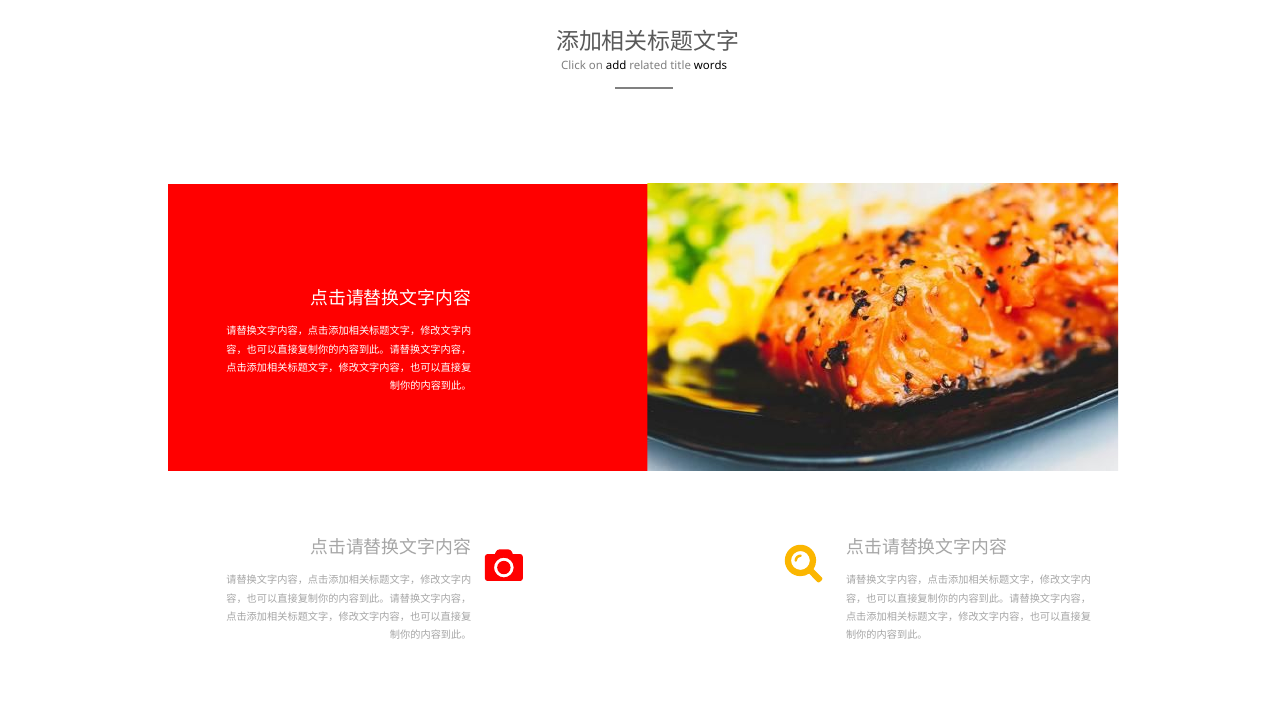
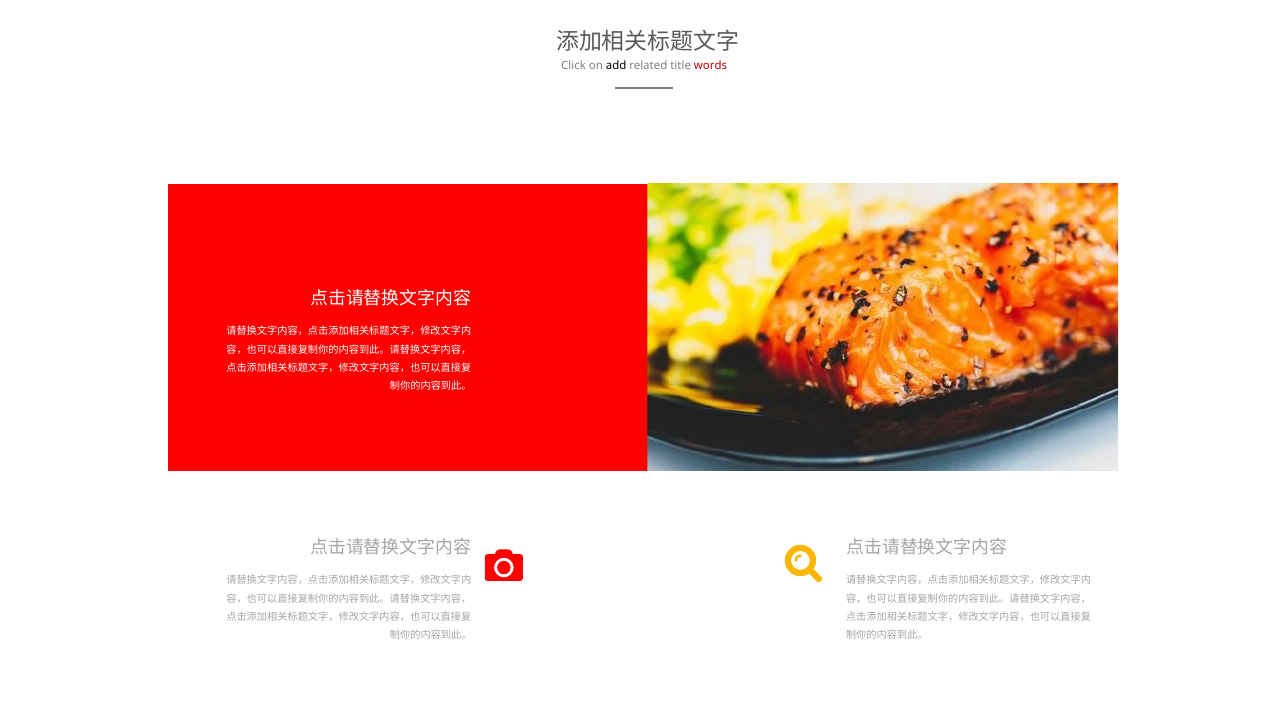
words colour: black -> red (711, 66)
